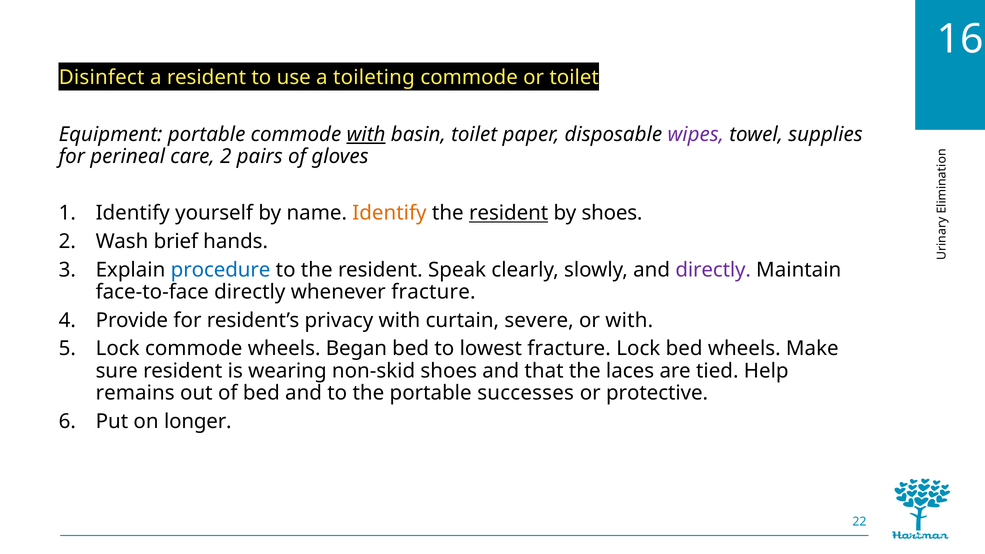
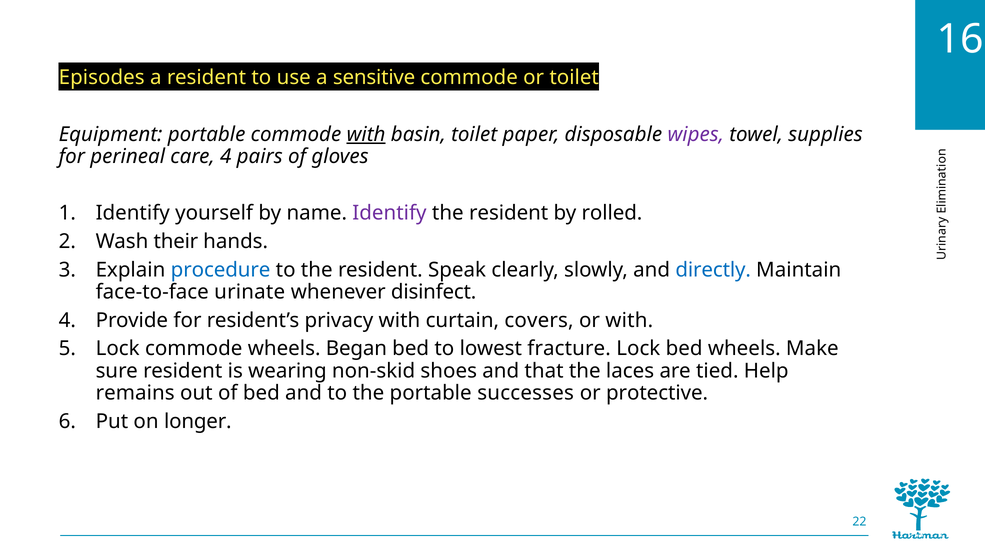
Disinfect: Disinfect -> Episodes (102, 78)
toileting: toileting -> sensitive (374, 78)
care 2: 2 -> 4 (226, 157)
Identify colour: orange -> purple (389, 213)
resident underline: present -> none (509, 213)
by shoes: shoes -> rolled (612, 213)
brief: brief -> their (176, 241)
directly colour: purple -> blue (713, 270)
face-to-face directly: directly -> urinate (250, 292)
whenever fracture: fracture -> disinfect (434, 292)
severe: severe -> covers (539, 320)
